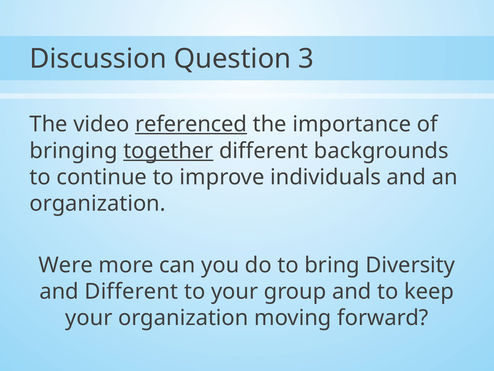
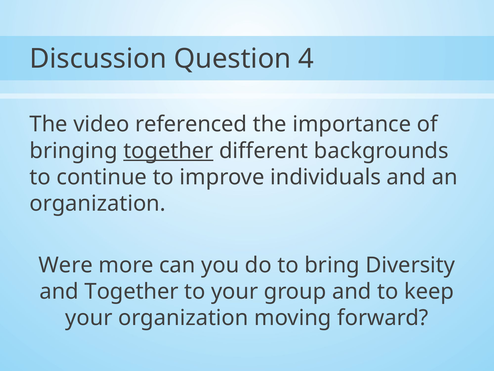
3: 3 -> 4 (306, 59)
referenced underline: present -> none (191, 124)
and Different: Different -> Together (132, 291)
